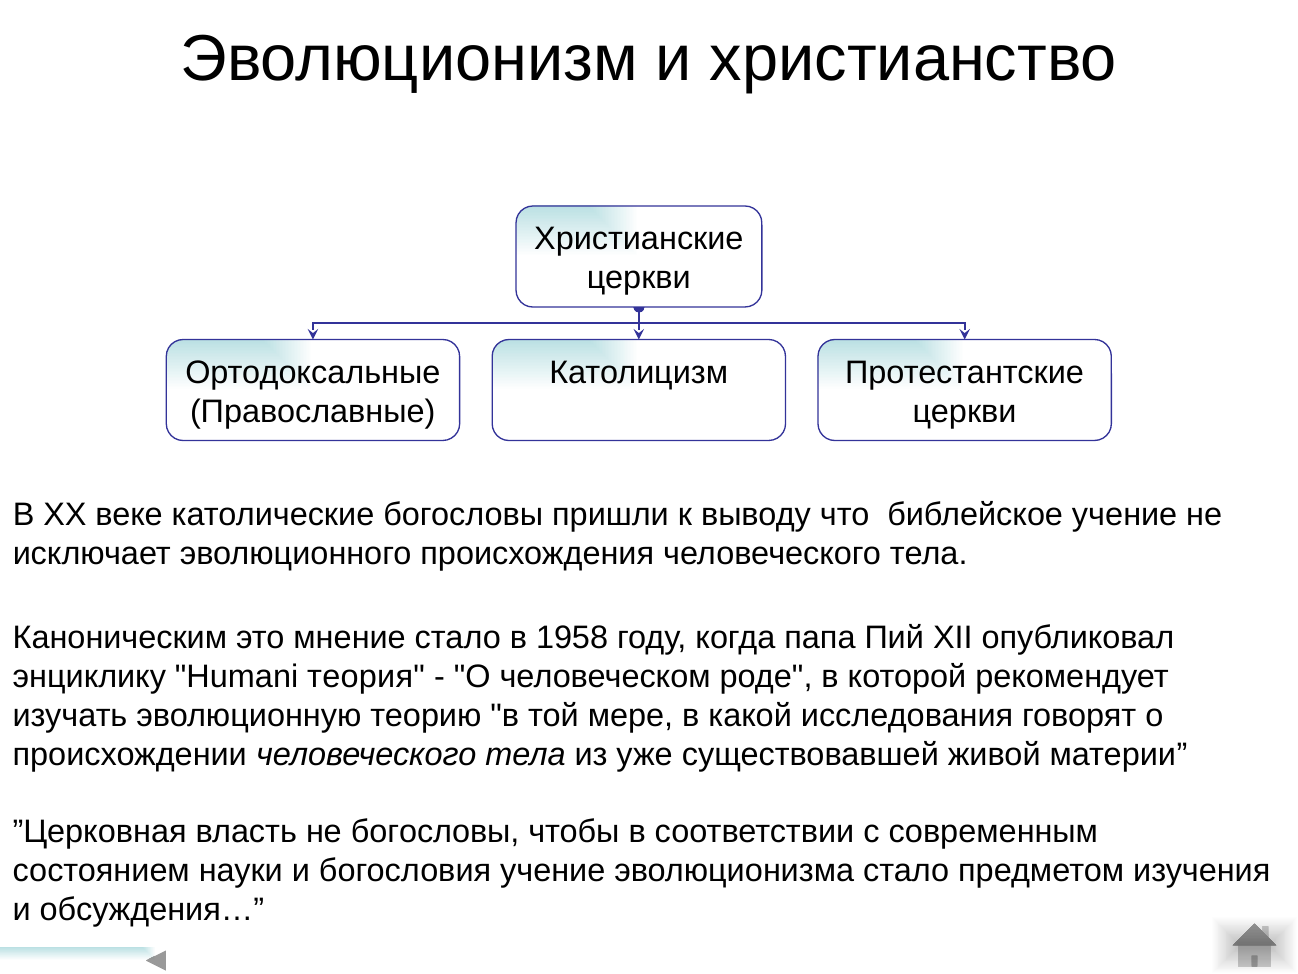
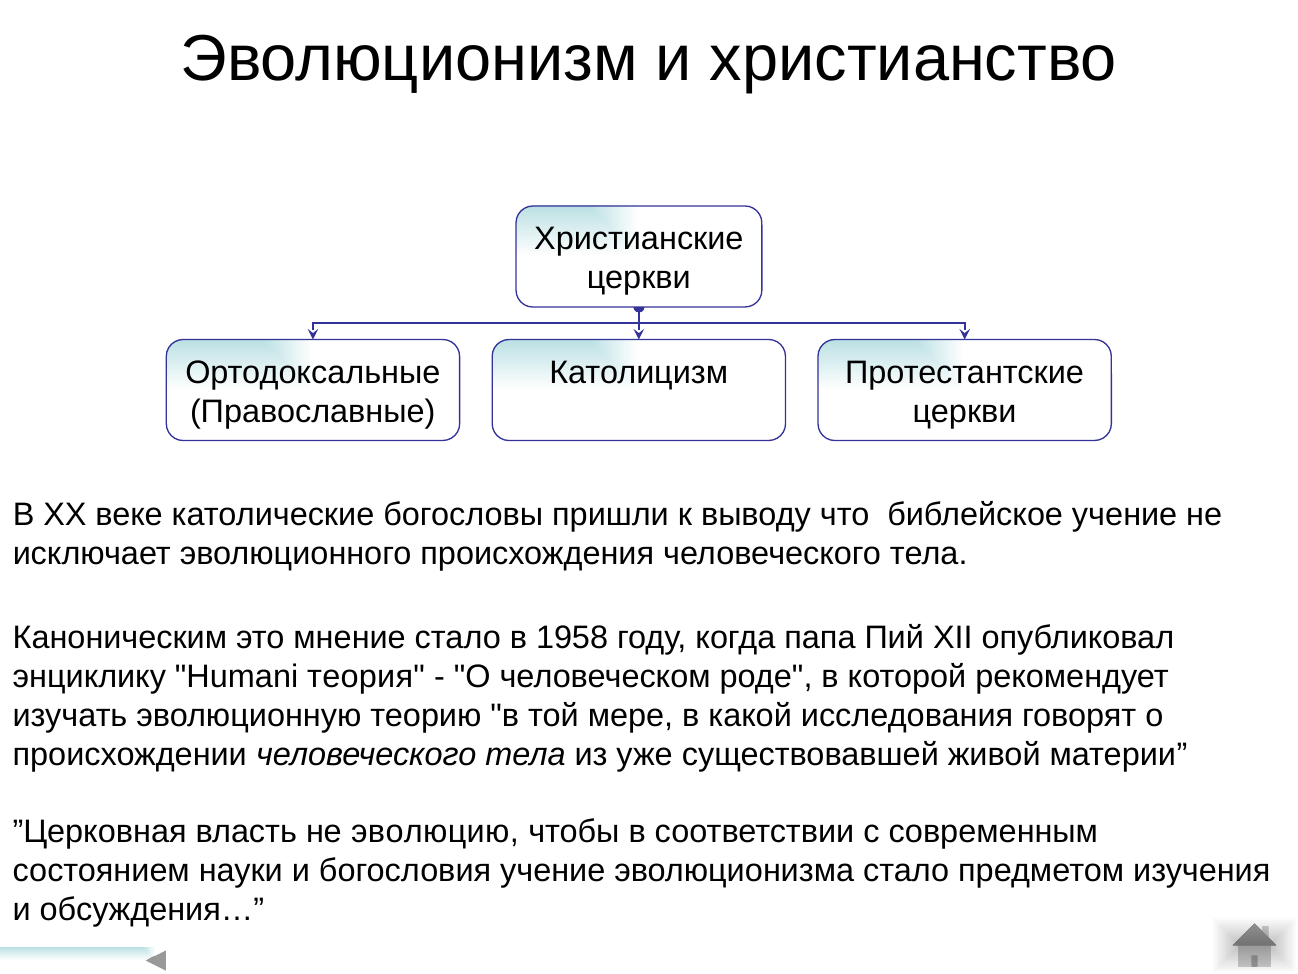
не богословы: богословы -> эволюцию (435, 832)
